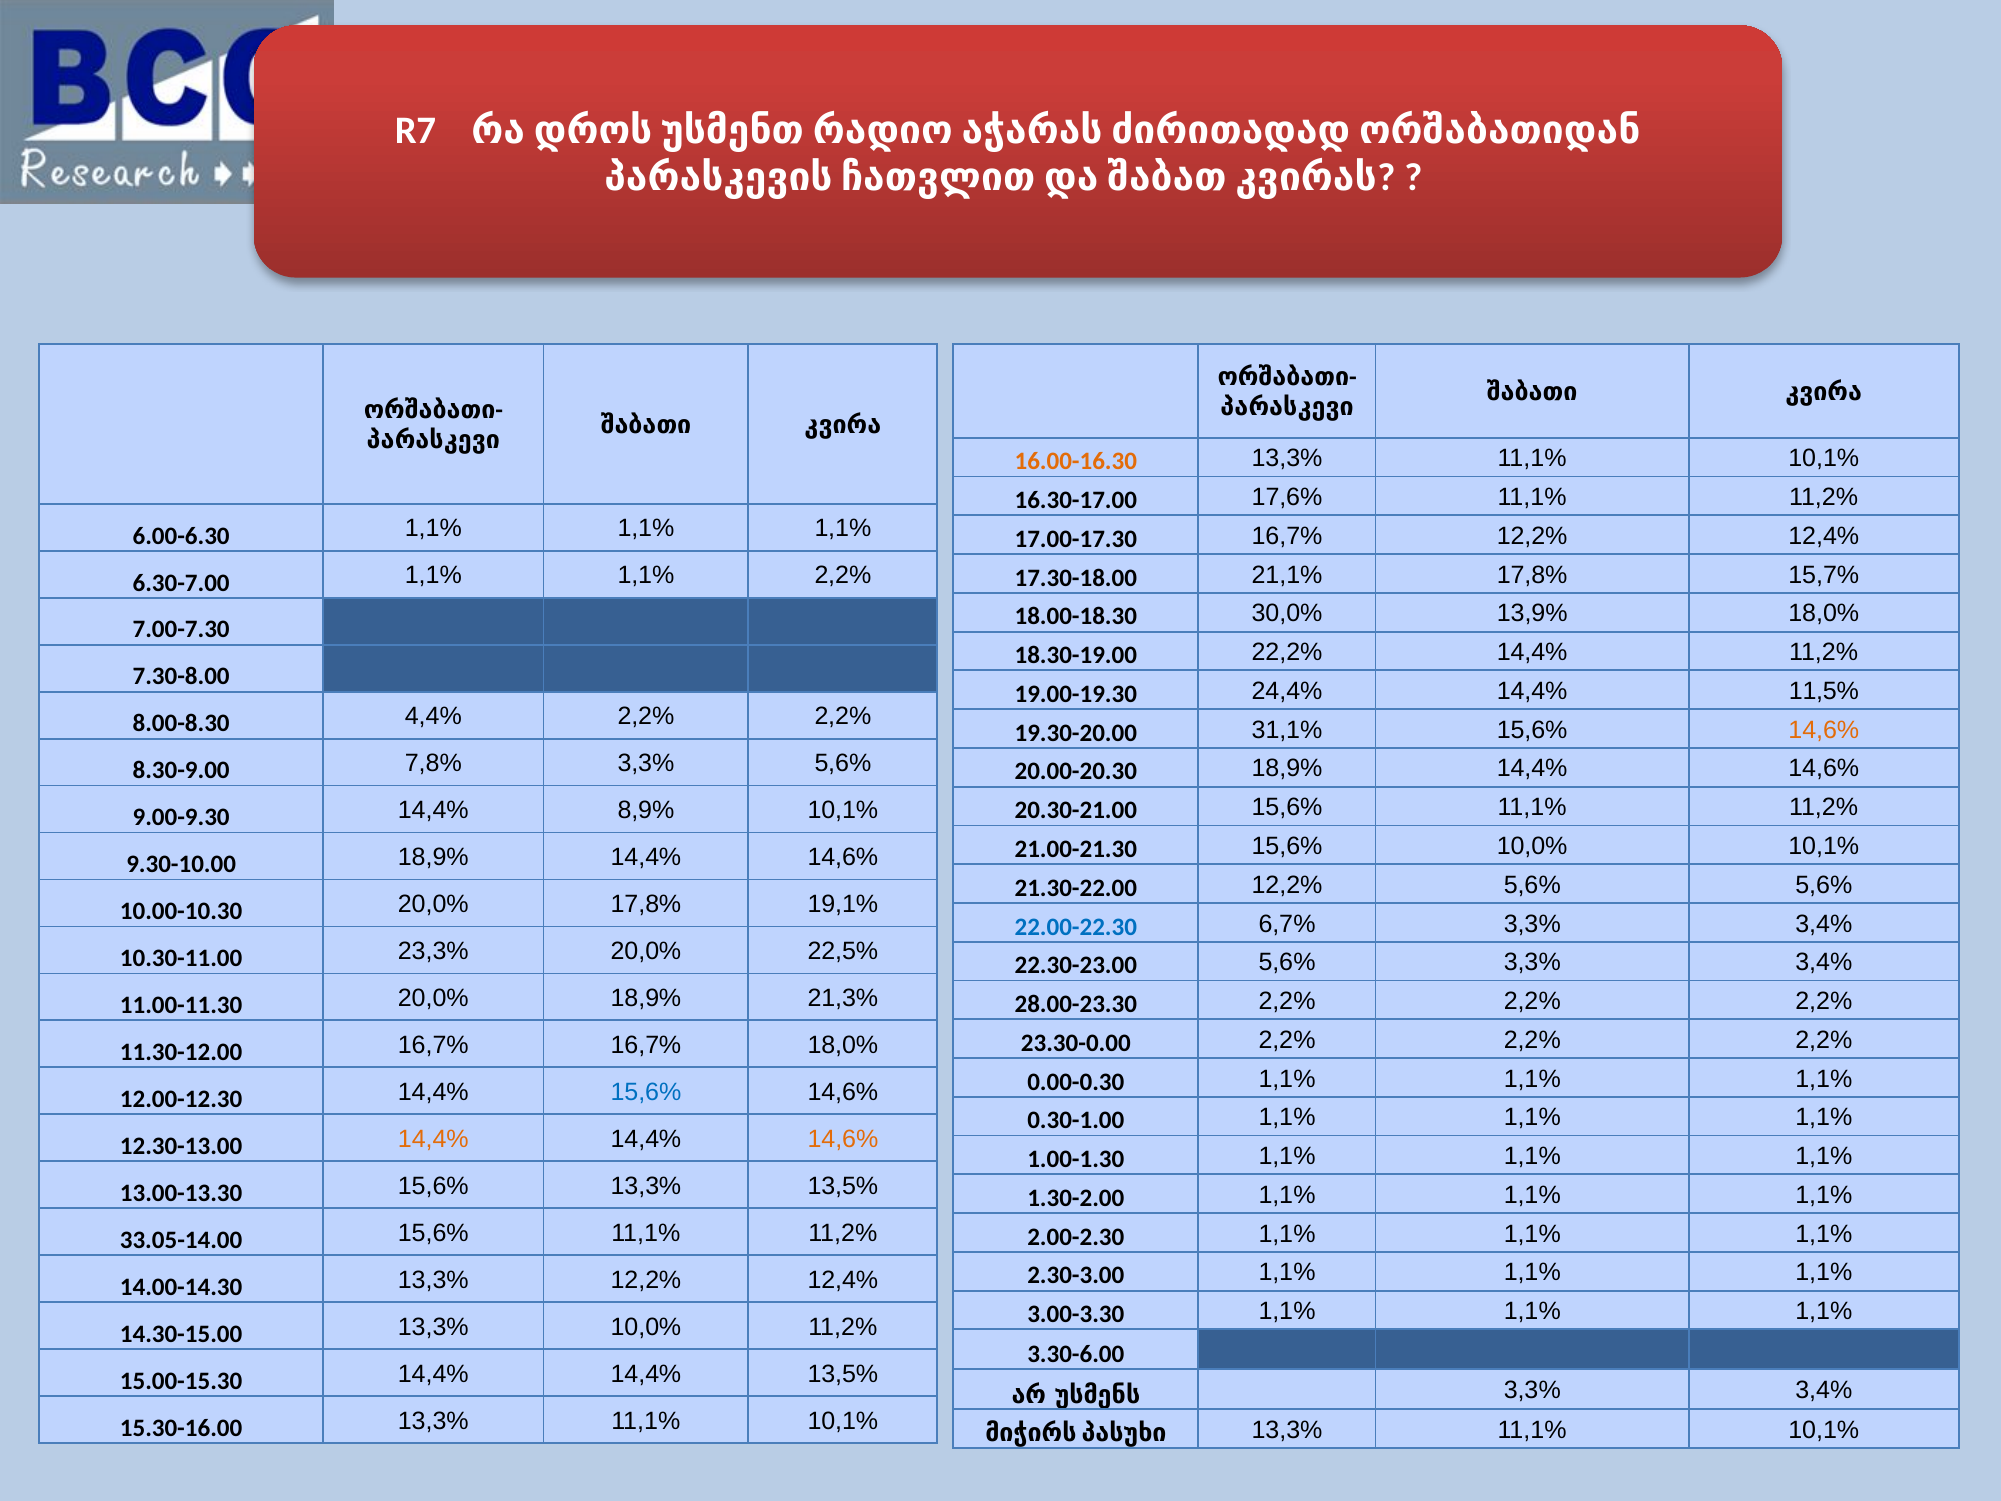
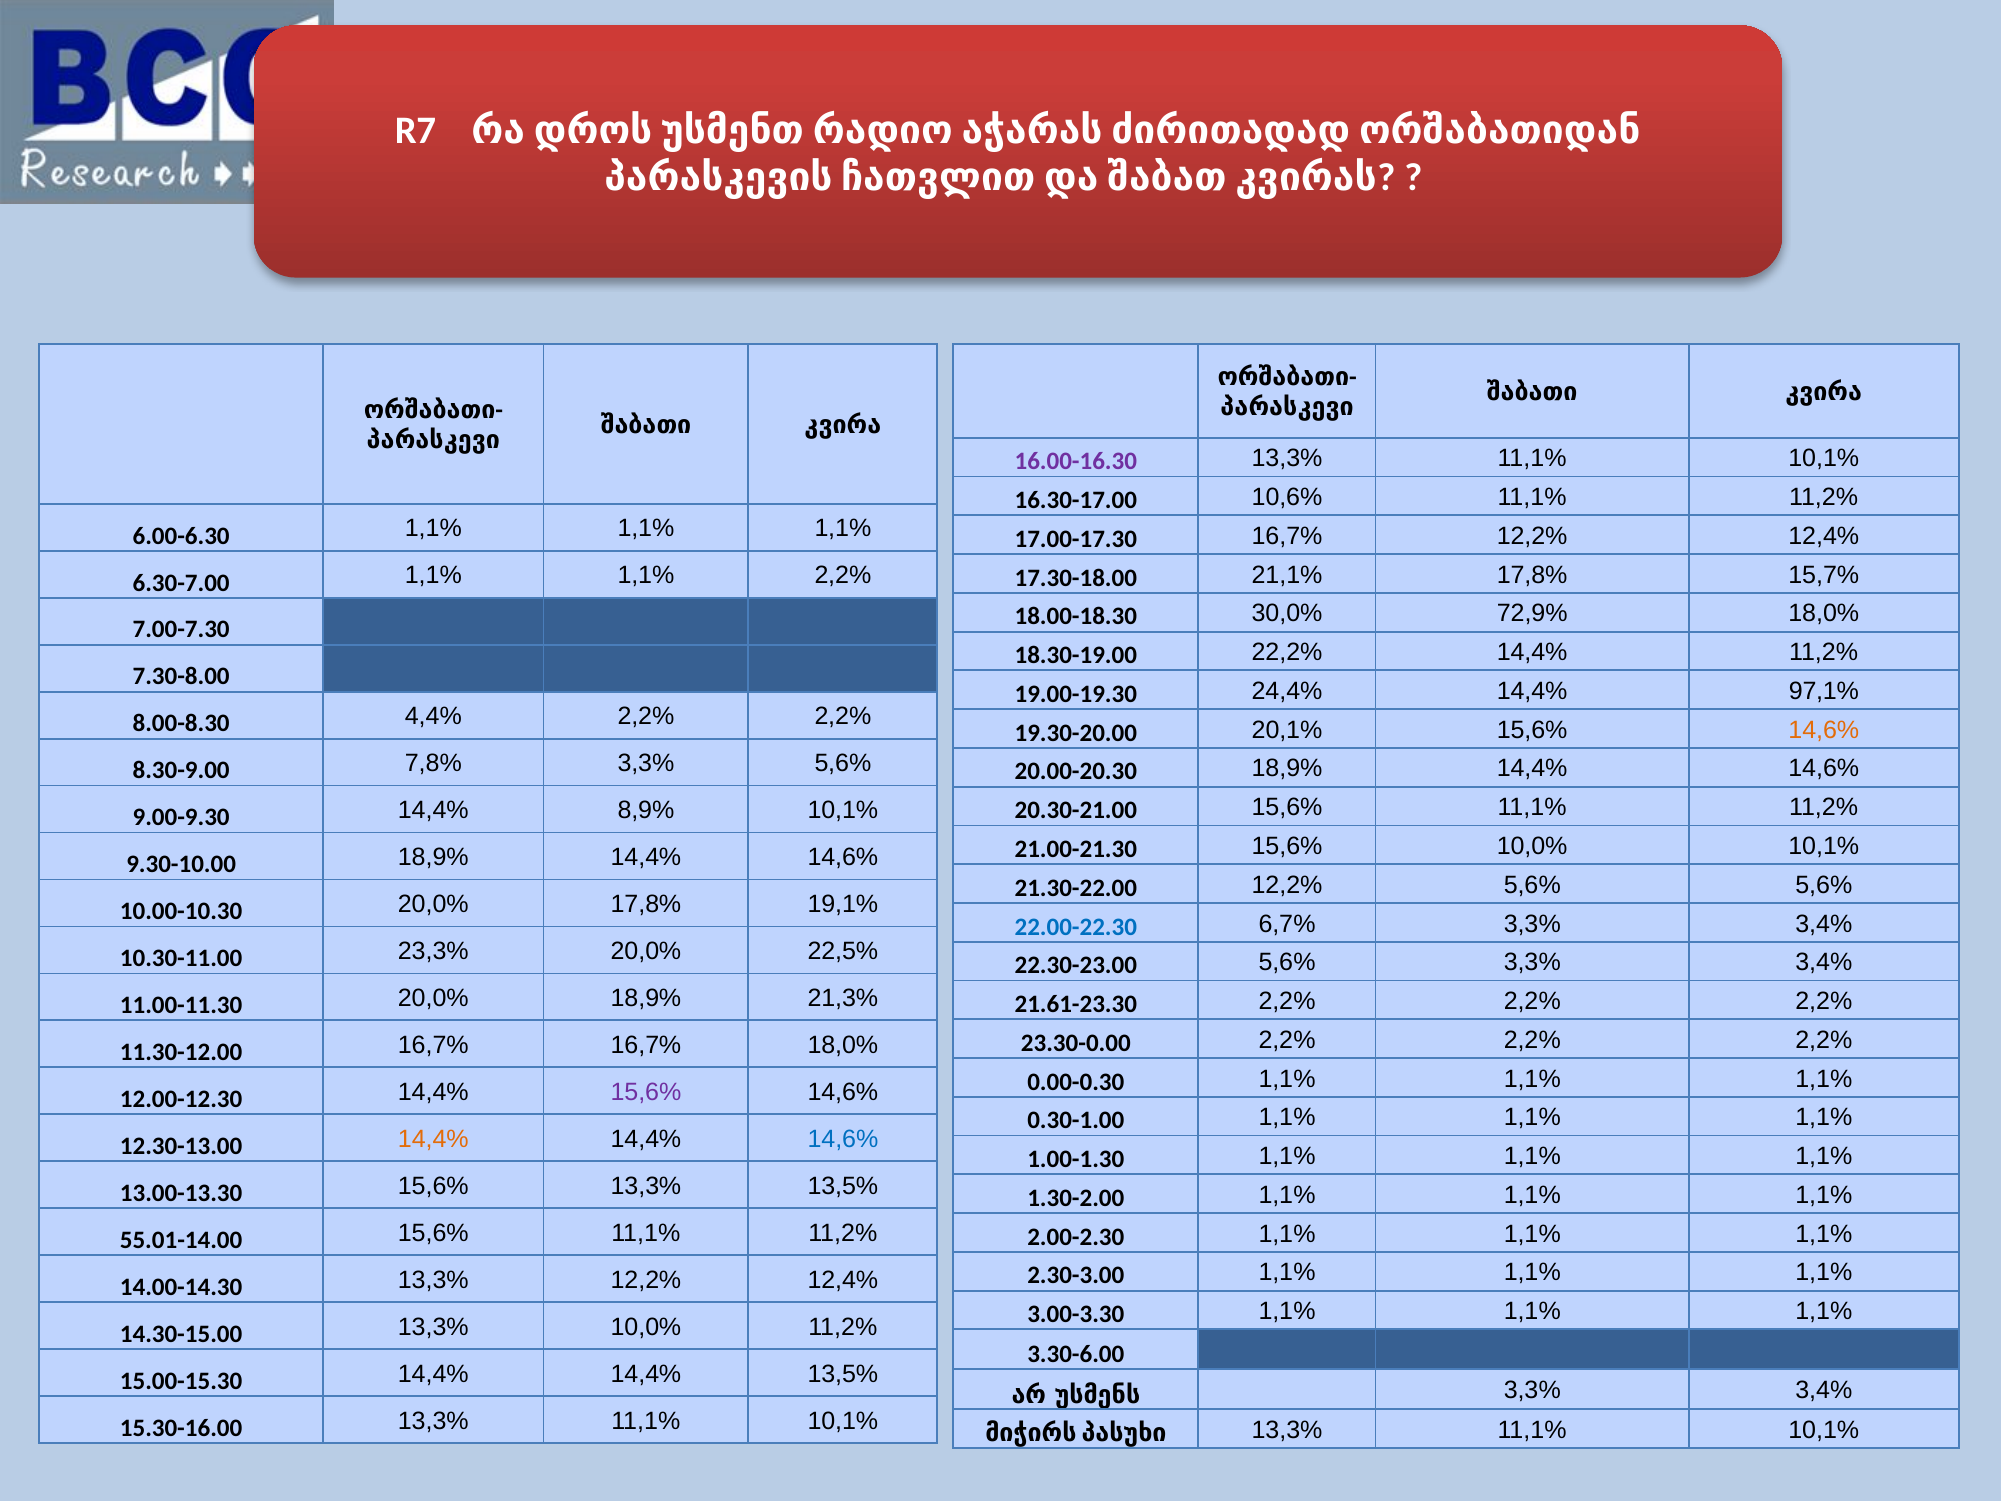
16.00-16.30 colour: orange -> purple (1076, 461)
17,6%: 17,6% -> 10,6% (1287, 497)
13,9%: 13,9% -> 72,9% (1532, 614)
11,5%: 11,5% -> 97,1% (1824, 691)
31,1%: 31,1% -> 20,1% (1287, 730)
28.00-23.30: 28.00-23.30 -> 21.61-23.30 (1076, 1004)
15,6% colour: blue -> purple (646, 1092)
14,6% colour: orange -> blue (843, 1139)
33.05-14.00: 33.05-14.00 -> 55.01-14.00 (181, 1240)
